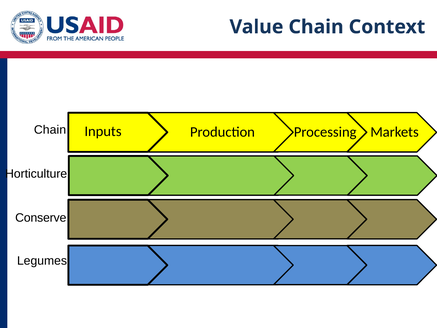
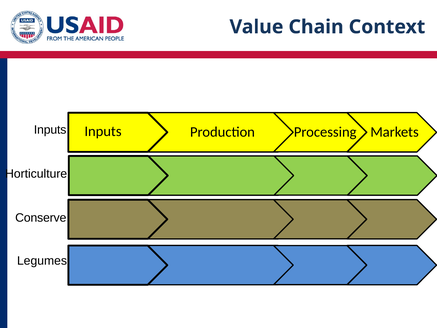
Chain: Chain -> Inputs (50, 130)
